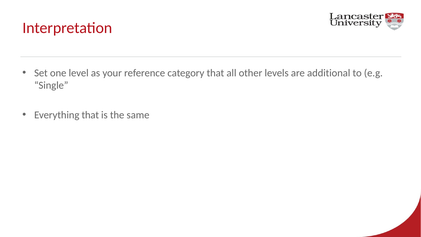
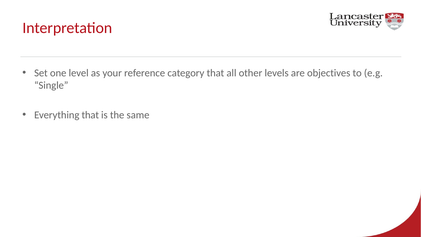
additional: additional -> objectives (329, 73)
